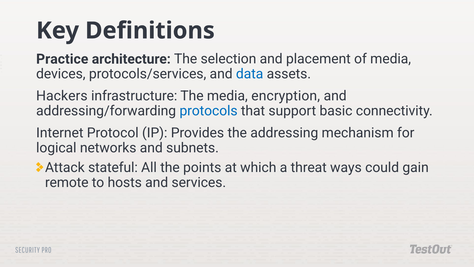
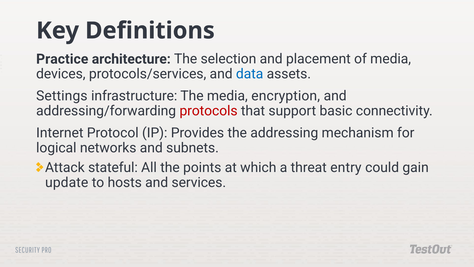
Hackers: Hackers -> Settings (62, 96)
protocols colour: blue -> red (209, 111)
ways: ways -> entry (346, 167)
remote: remote -> update (67, 182)
